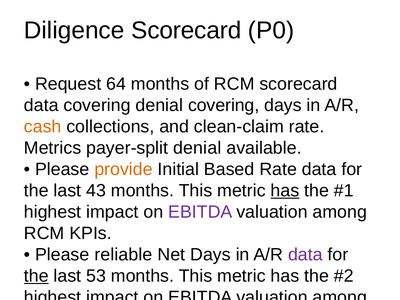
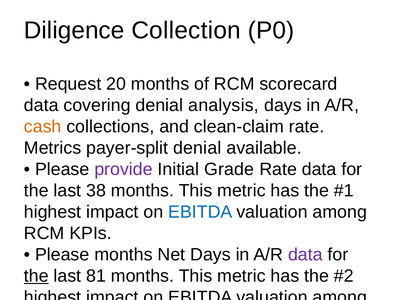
Diligence Scorecard: Scorecard -> Collection (186, 30)
64: 64 -> 20 (116, 84)
denial covering: covering -> analysis (224, 105)
provide colour: orange -> purple (123, 169)
Based: Based -> Grade (229, 169)
43: 43 -> 38 (96, 191)
has underline: present -> none (285, 191)
EBITDA colour: purple -> blue (200, 212)
Please reliable: reliable -> months (123, 255)
53: 53 -> 81 (96, 276)
